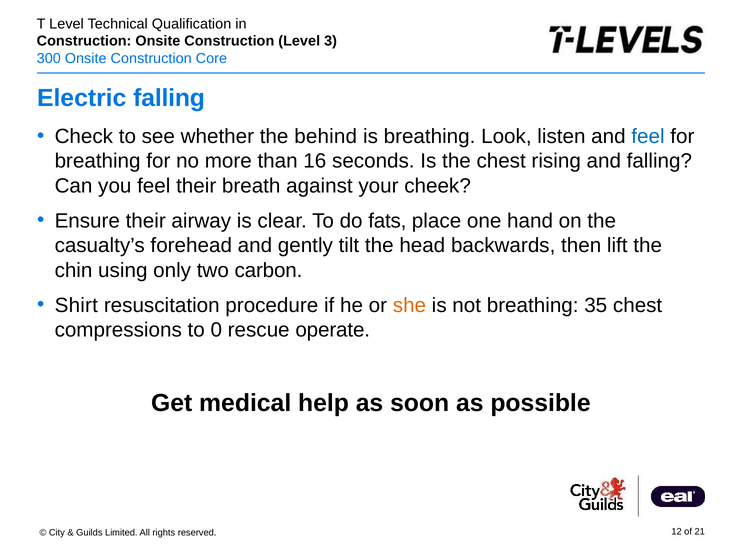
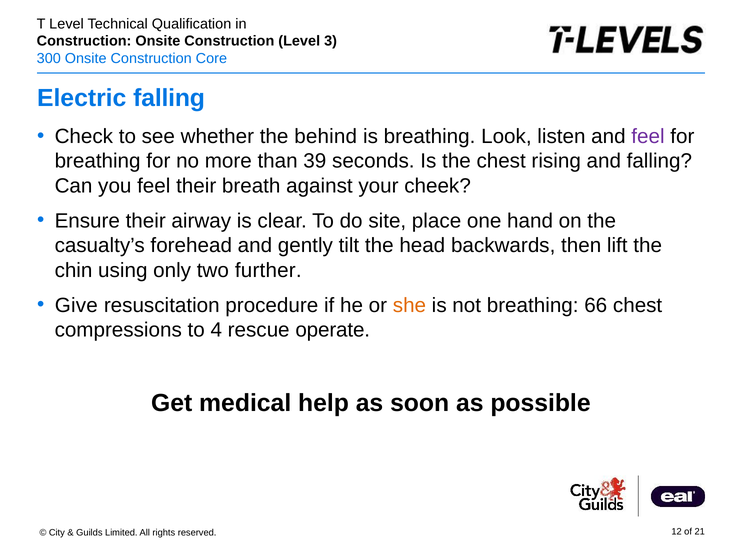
feel colour: blue -> purple (648, 137)
16: 16 -> 39 (315, 161)
fats: fats -> site (387, 221)
carbon: carbon -> further (268, 271)
Shirt: Shirt -> Give (76, 306)
35: 35 -> 66 (596, 306)
0: 0 -> 4 (216, 330)
